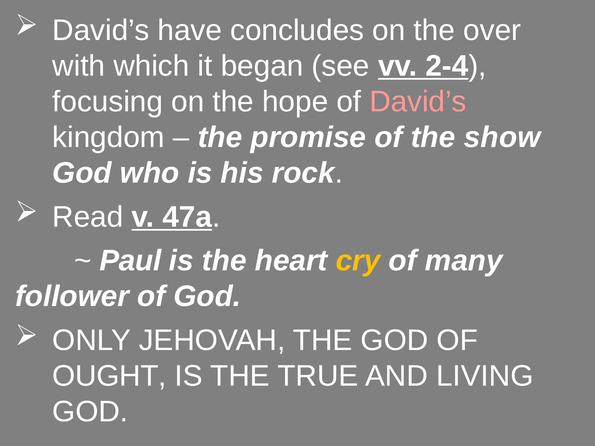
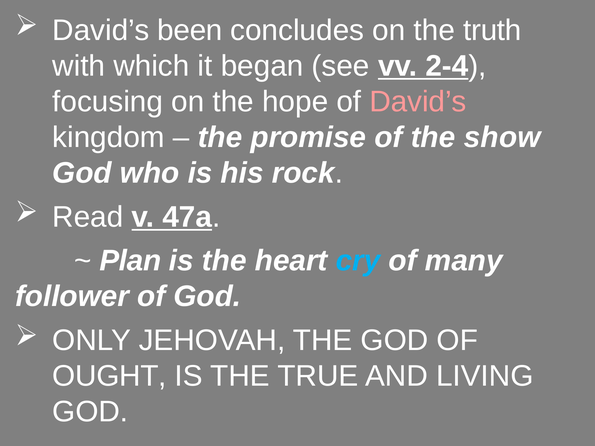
have: have -> been (190, 30)
over: over -> truth (492, 30)
Paul: Paul -> Plan (130, 261)
cry colour: yellow -> light blue (358, 261)
